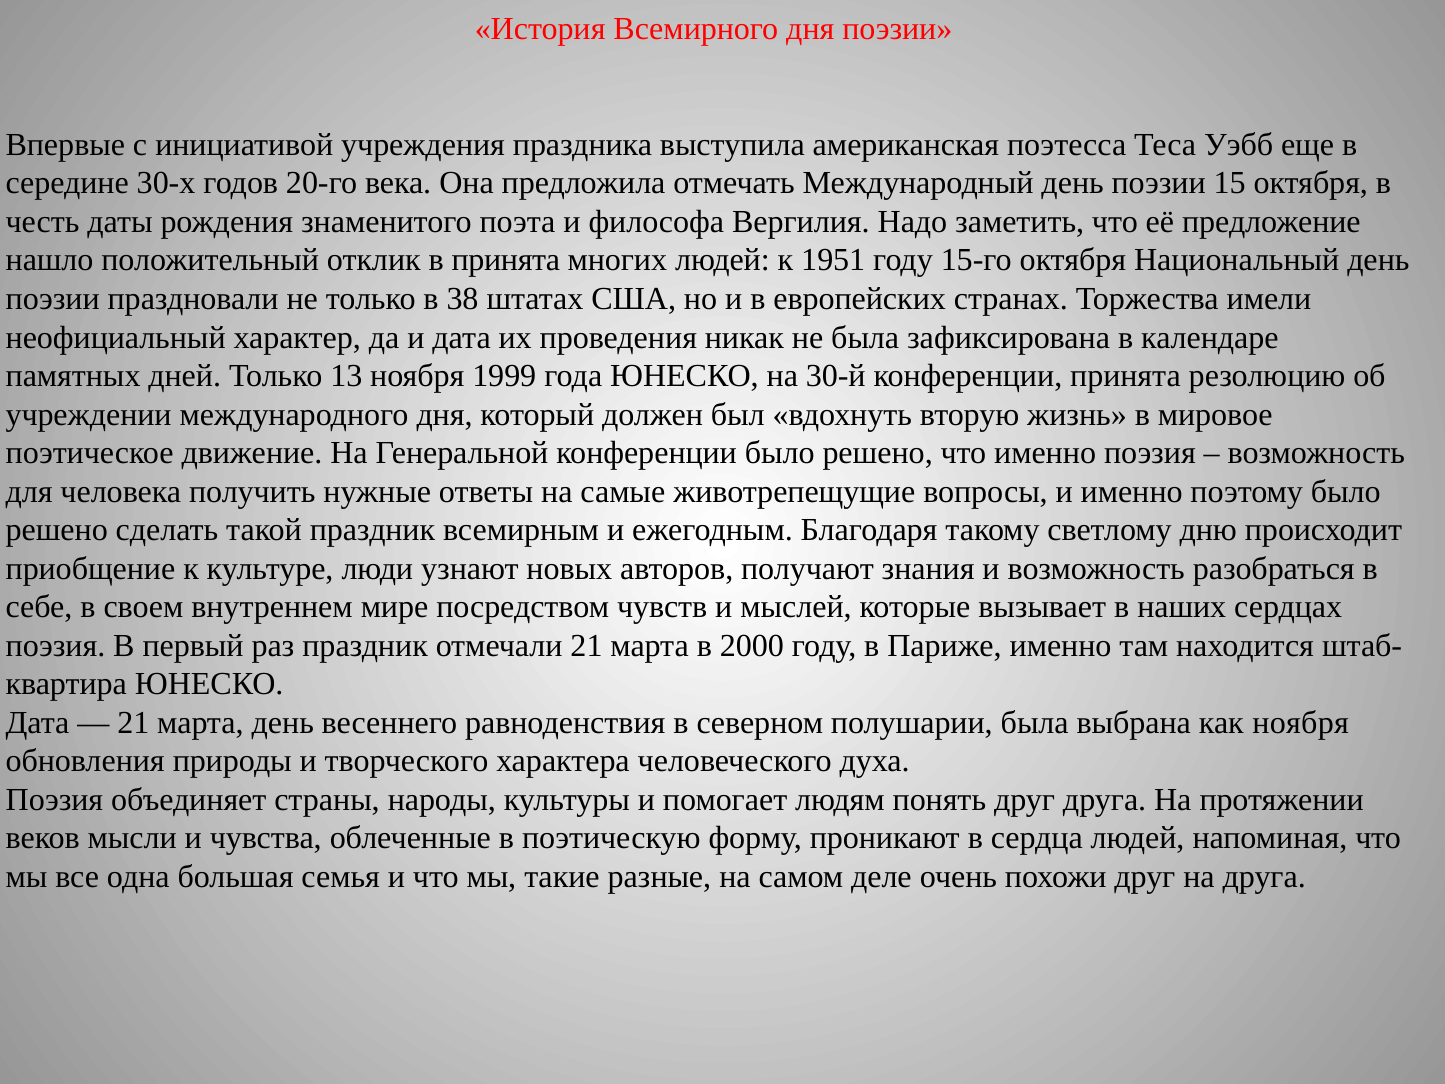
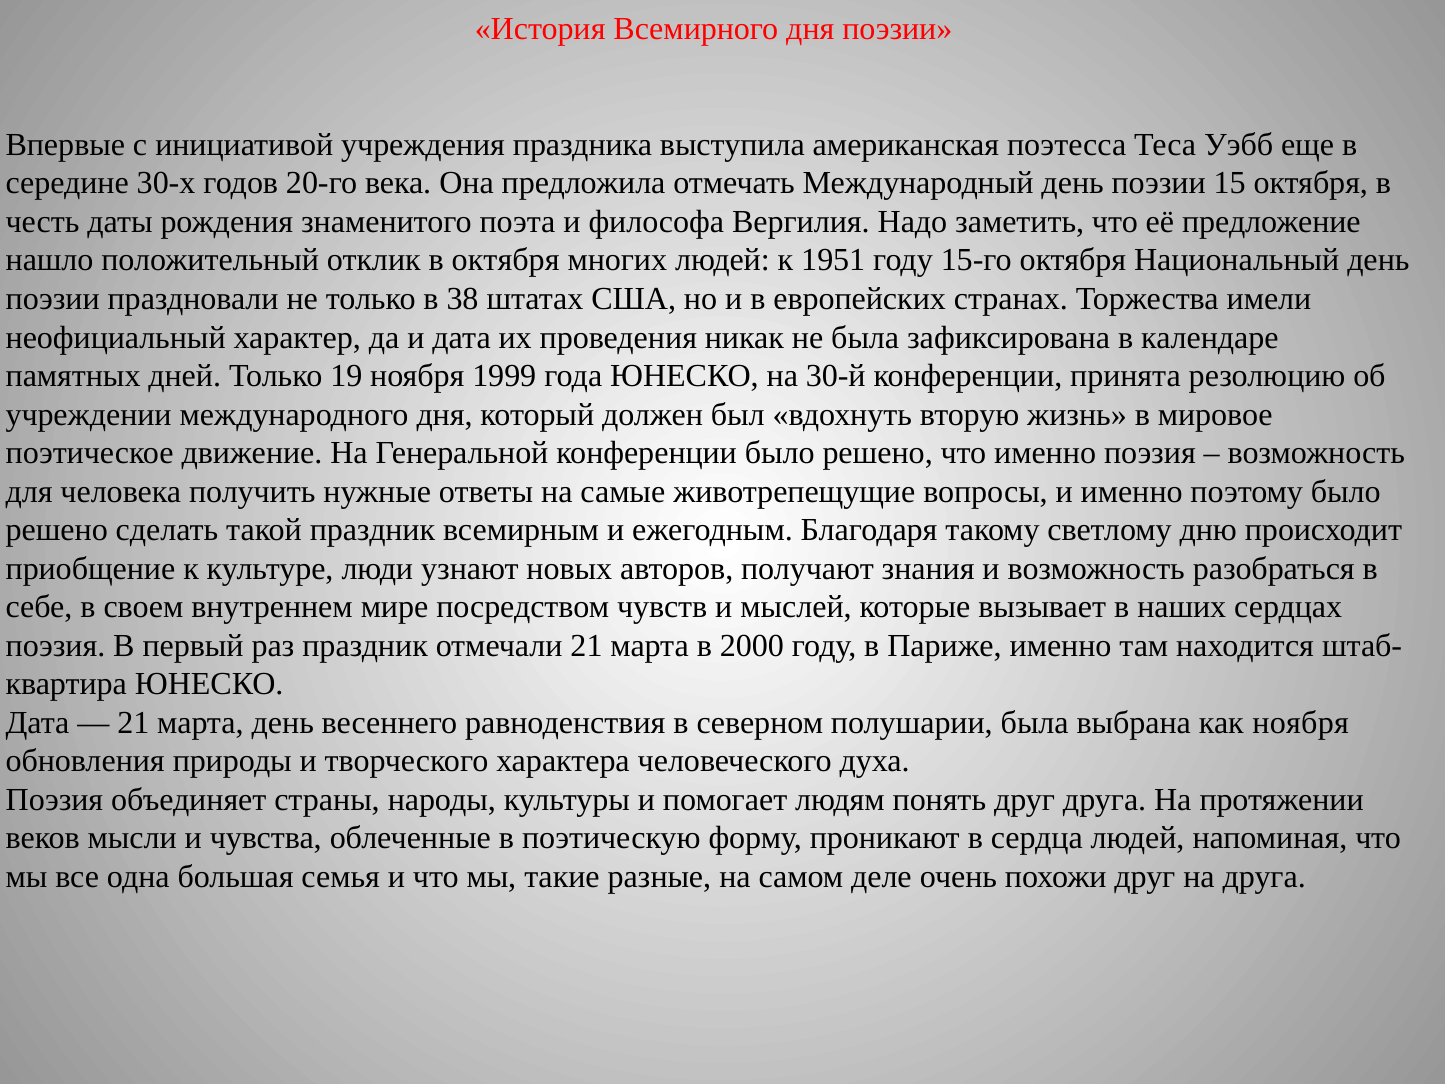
в принята: принята -> октября (506, 260)
13: 13 -> 19 (346, 376)
